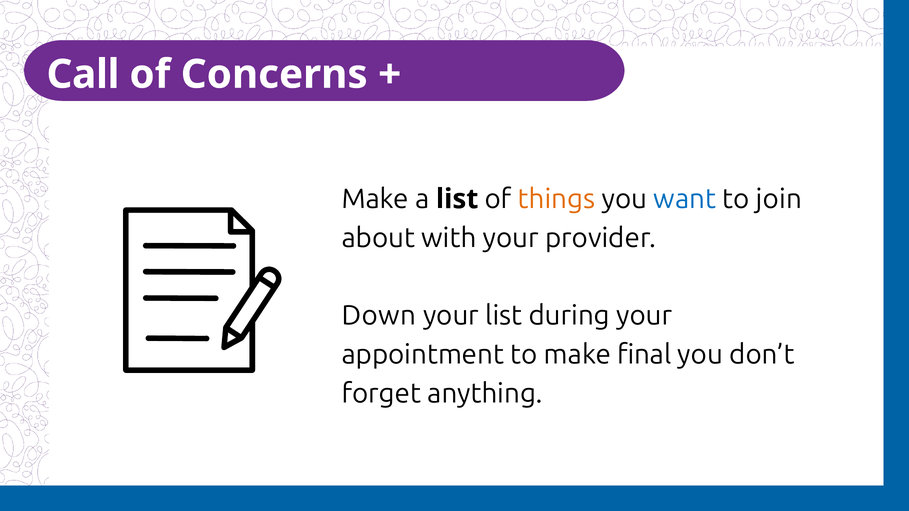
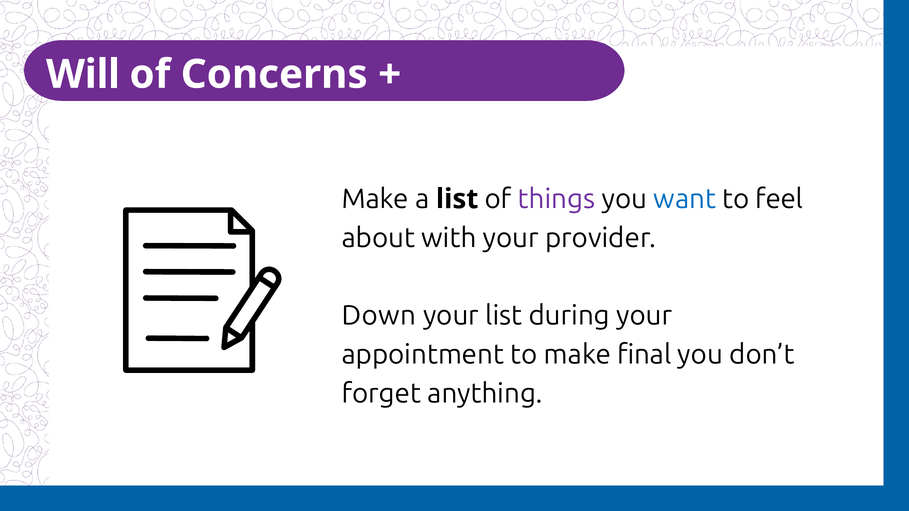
Call: Call -> Will (83, 74)
things colour: orange -> purple (557, 199)
join: join -> feel (779, 199)
